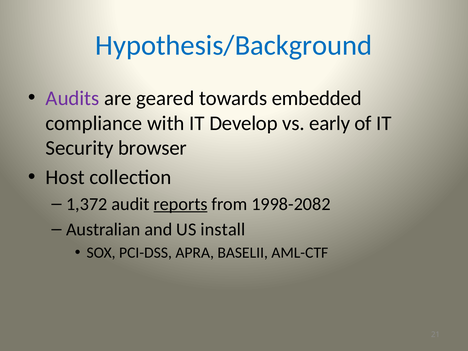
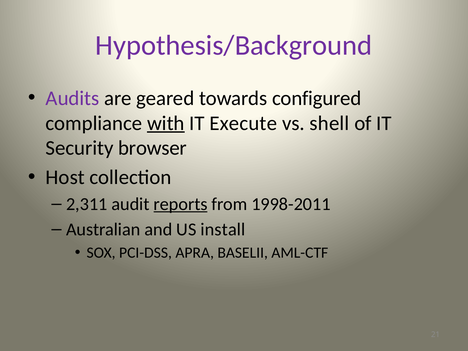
Hypothesis/Background colour: blue -> purple (234, 45)
embedded: embedded -> configured (317, 98)
with underline: none -> present (166, 123)
Develop: Develop -> Execute (243, 123)
early: early -> shell (329, 123)
1,372: 1,372 -> 2,311 (87, 204)
1998-2082: 1998-2082 -> 1998-2011 (291, 204)
